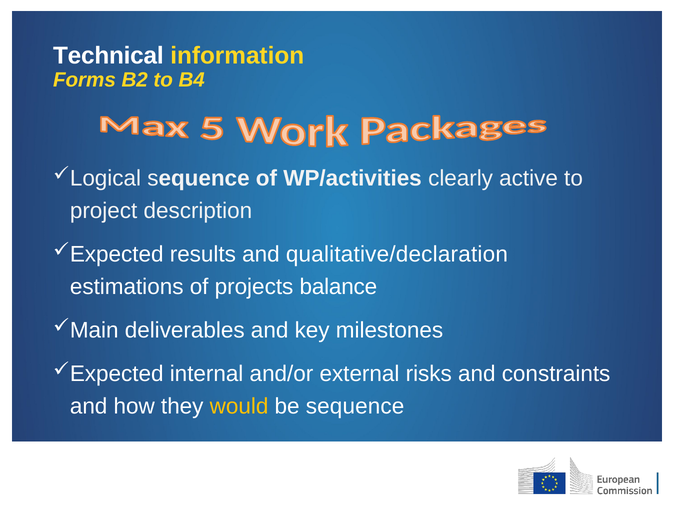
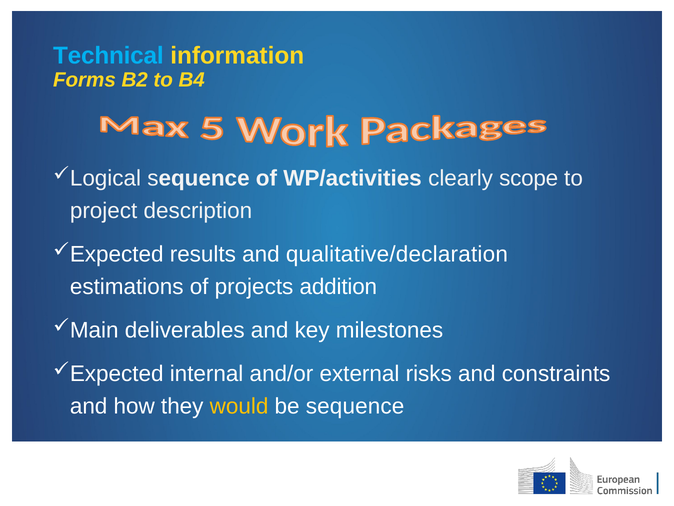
Technical colour: white -> light blue (108, 56)
active: active -> scope (529, 178)
balance: balance -> addition (338, 286)
